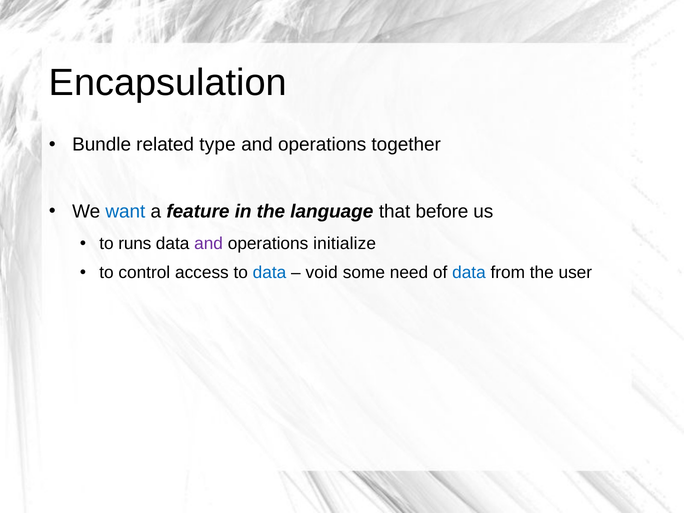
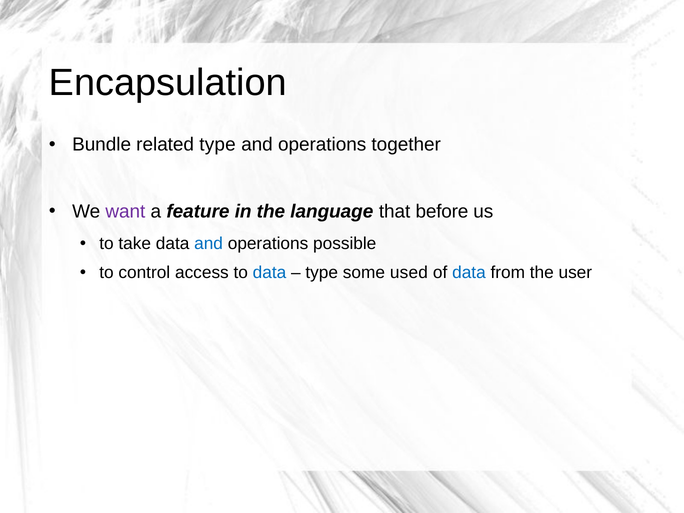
want colour: blue -> purple (125, 211)
runs: runs -> take (135, 244)
and colour: purple -> blue (209, 244)
initialize: initialize -> possible (345, 244)
void: void -> type (322, 273)
need: need -> used (409, 273)
